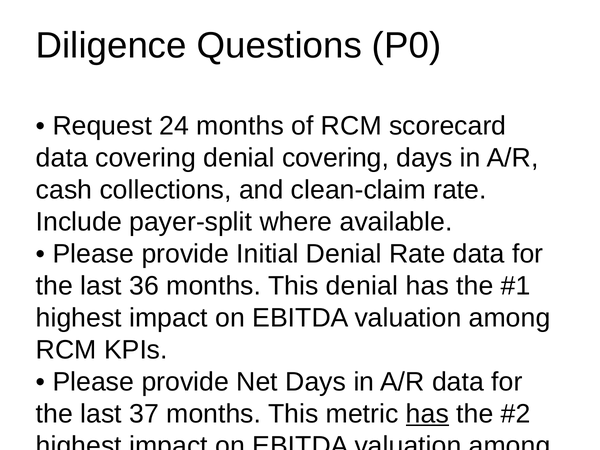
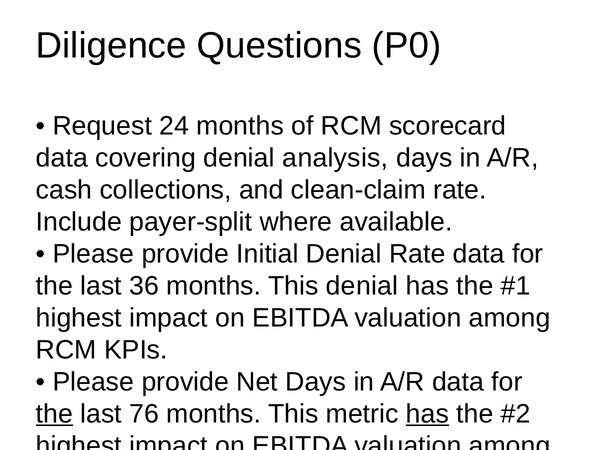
denial covering: covering -> analysis (335, 158)
the underline: none -> present (54, 414)
37: 37 -> 76 (144, 414)
